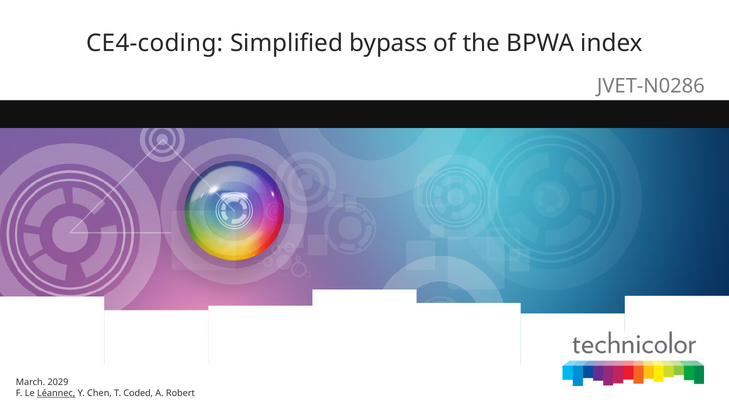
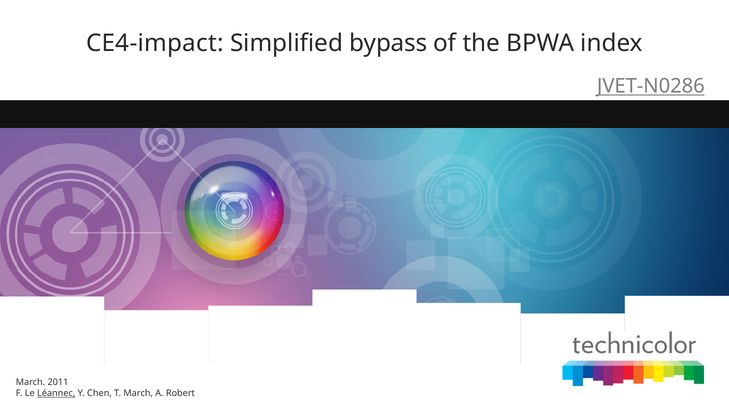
CE4-coding: CE4-coding -> CE4-impact (155, 43)
JVET-N0286 underline: none -> present (651, 86)
2029: 2029 -> 2011 (58, 382)
T Coded: Coded -> March (138, 393)
